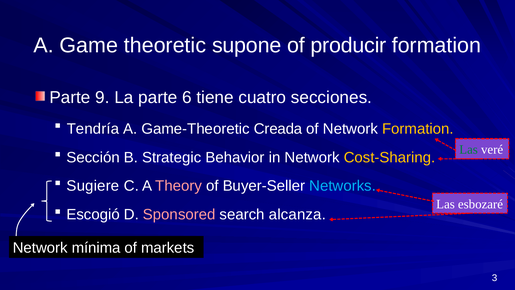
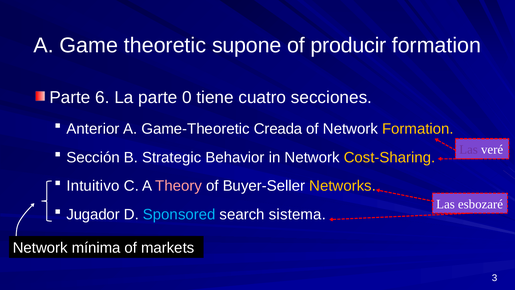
9: 9 -> 6 (102, 97)
6: 6 -> 0 (187, 97)
Tendría: Tendría -> Anterior (93, 129)
Las colour: green -> purple (469, 149)
Sugiere: Sugiere -> Intuitivo (93, 186)
Networks colour: light blue -> yellow (343, 186)
Escogió: Escogió -> Jugador (93, 214)
Sponsored colour: pink -> light blue (179, 214)
alcanza: alcanza -> sistema (297, 214)
